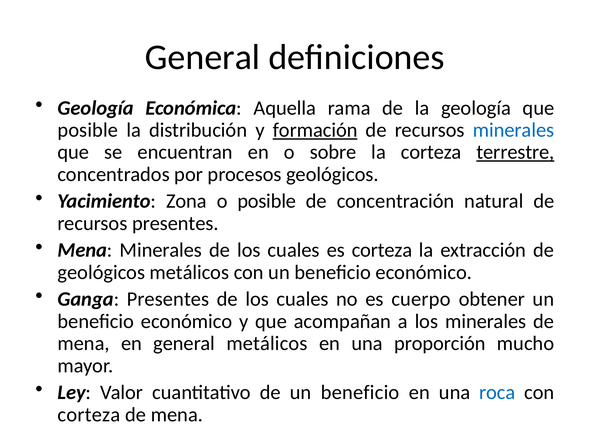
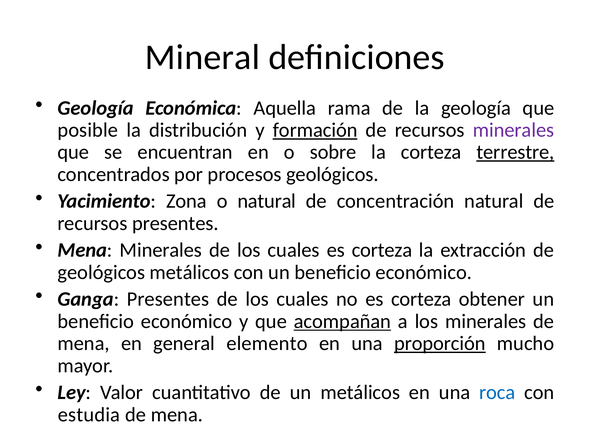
General: General -> Mineral (202, 57)
minerales colour: blue -> purple (513, 130)
o posible: posible -> natural (267, 201)
no es cuerpo: cuerpo -> corteza (421, 299)
acompañan underline: none -> present (342, 321)
general metálicos: metálicos -> elemento (267, 343)
proporción underline: none -> present (440, 343)
de un beneficio: beneficio -> metálicos (360, 392)
corteza: corteza -> estudia (89, 414)
